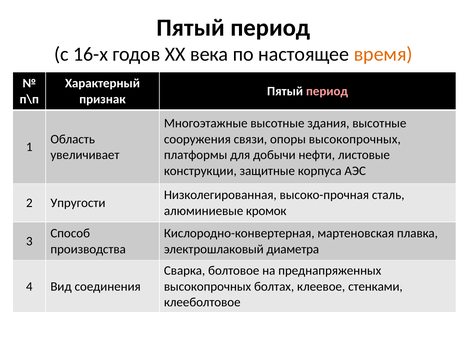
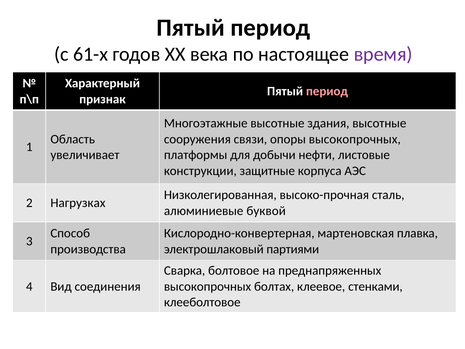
16-х: 16-х -> 61-х (91, 54)
время colour: orange -> purple (383, 54)
Упругости: Упругости -> Нагрузках (78, 203)
кромок: кромок -> буквой (266, 211)
диаметра: диаметра -> партиями (293, 249)
